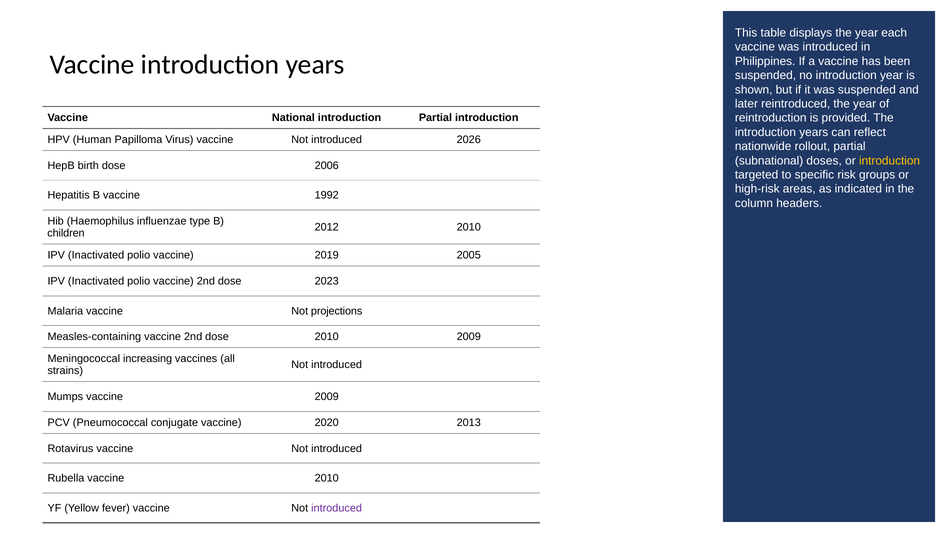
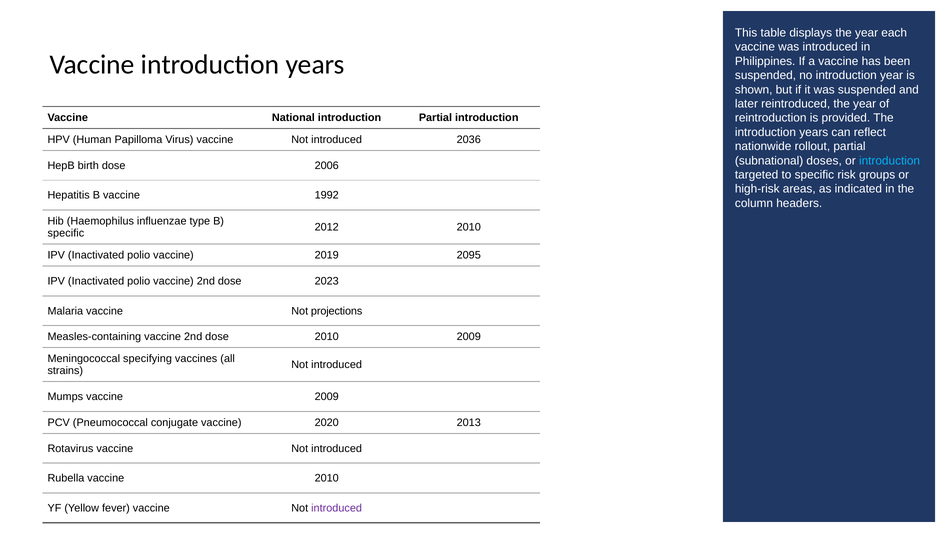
2026: 2026 -> 2036 (469, 140)
introduction colour: yellow -> light blue (890, 161)
children: children -> specific (66, 233)
2005: 2005 -> 2095 (469, 255)
increasing: increasing -> specifying (148, 359)
